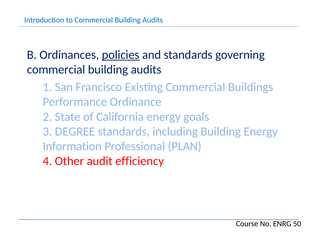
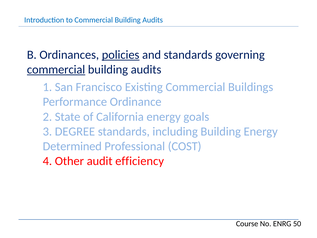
commercial underline: none -> present (56, 70)
Information: Information -> Determined (72, 146)
PLAN: PLAN -> COST (185, 146)
